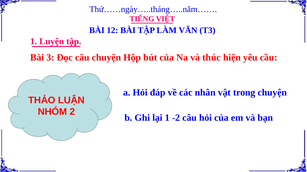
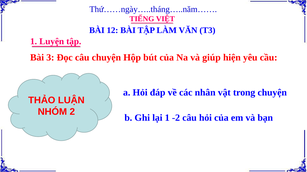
thúc: thúc -> giúp (211, 58)
